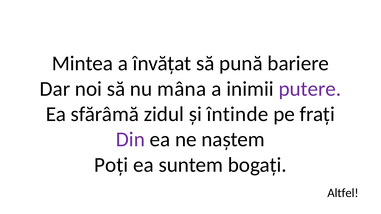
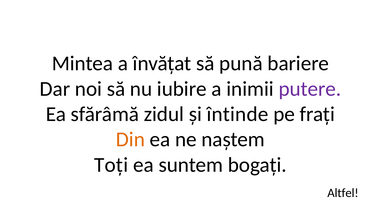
mâna: mâna -> iubire (182, 89)
Din colour: purple -> orange (130, 140)
Poți: Poți -> Toți (111, 165)
